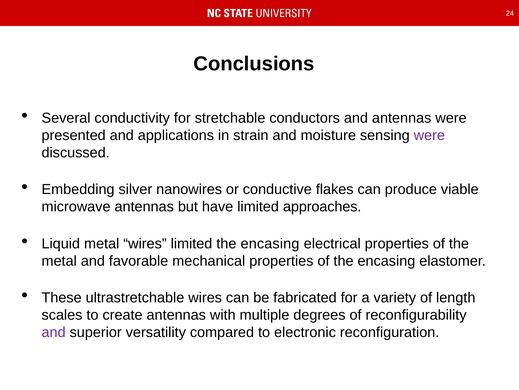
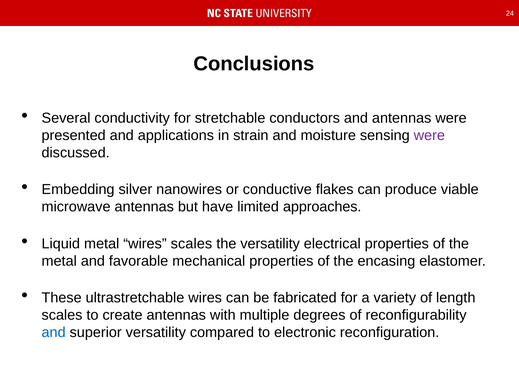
wires limited: limited -> scales (191, 243)
encasing: encasing -> versatility (270, 243)
and colour: purple -> blue (54, 332)
